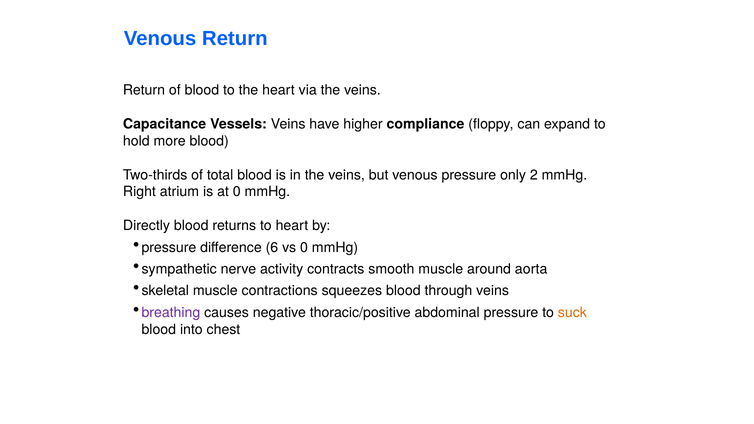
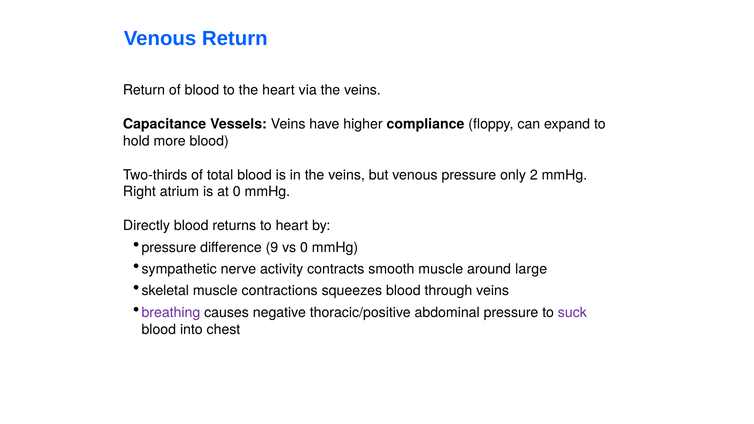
6: 6 -> 9 (272, 247)
aorta: aorta -> large (531, 269)
suck colour: orange -> purple (572, 313)
